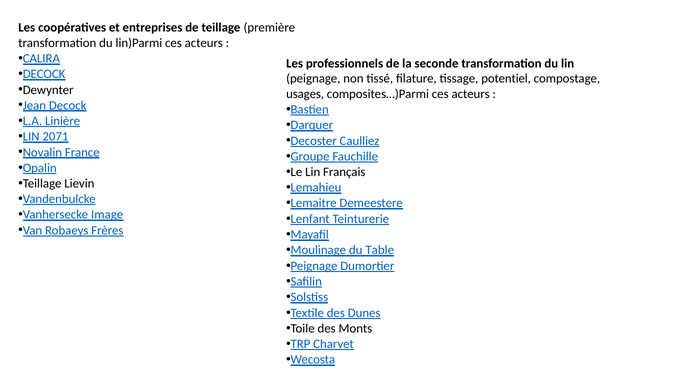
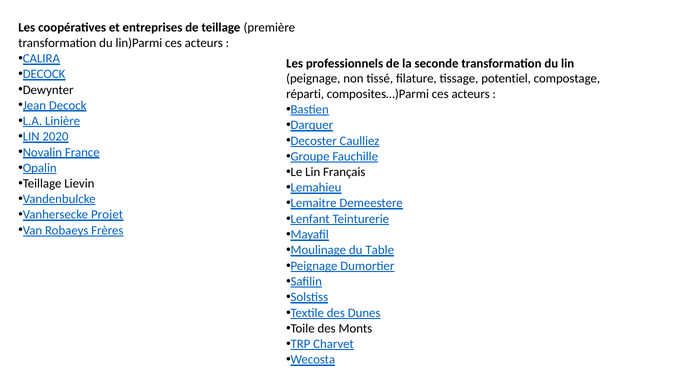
usages: usages -> réparti (305, 94)
2071: 2071 -> 2020 (55, 137)
Image: Image -> Projet (107, 215)
